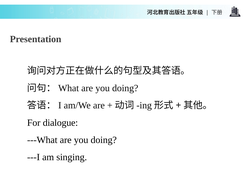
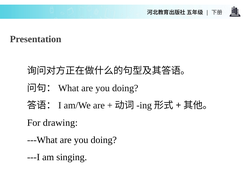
dialogue: dialogue -> drawing (60, 123)
